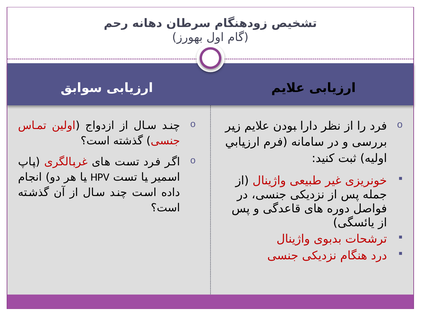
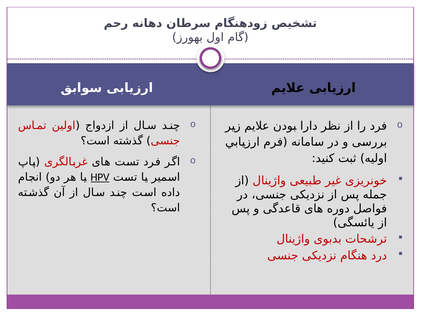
HPV underline: none -> present (100, 177)
